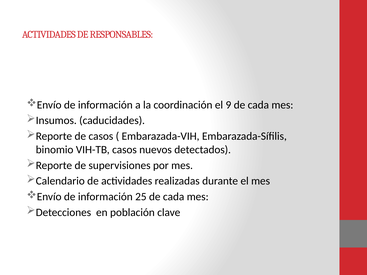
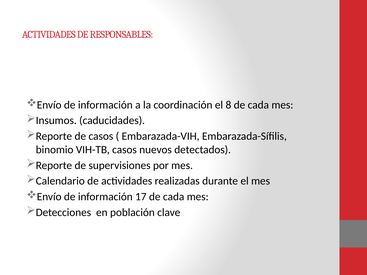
9: 9 -> 8 (228, 105)
25: 25 -> 17 (141, 197)
